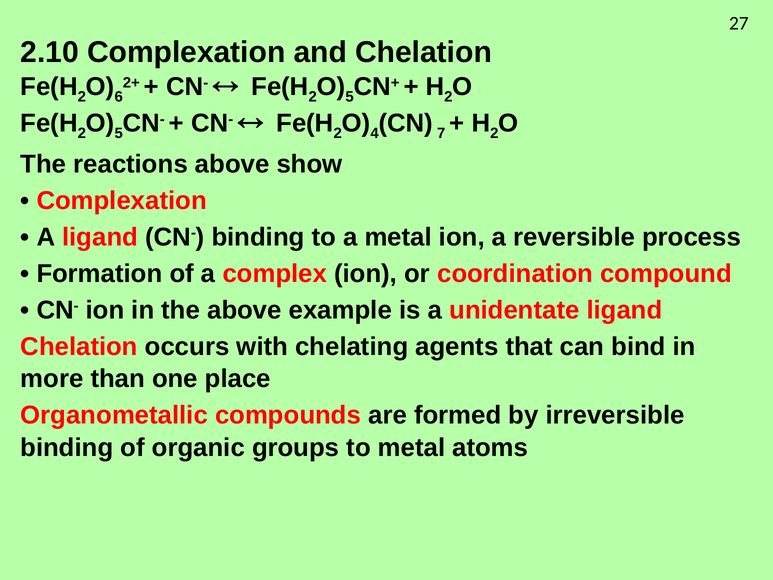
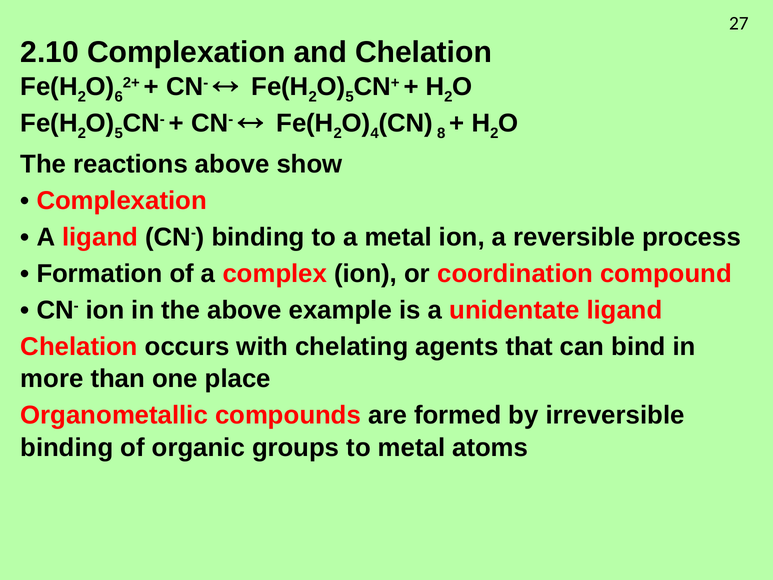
7: 7 -> 8 (441, 133)
